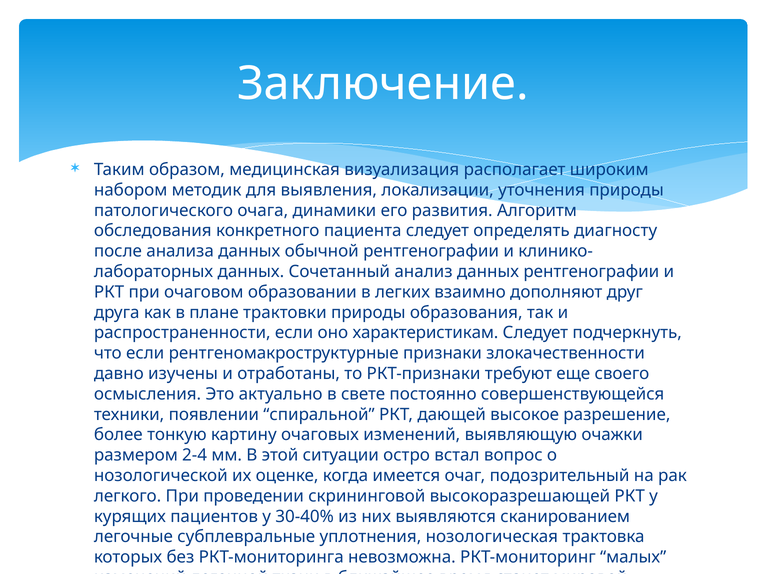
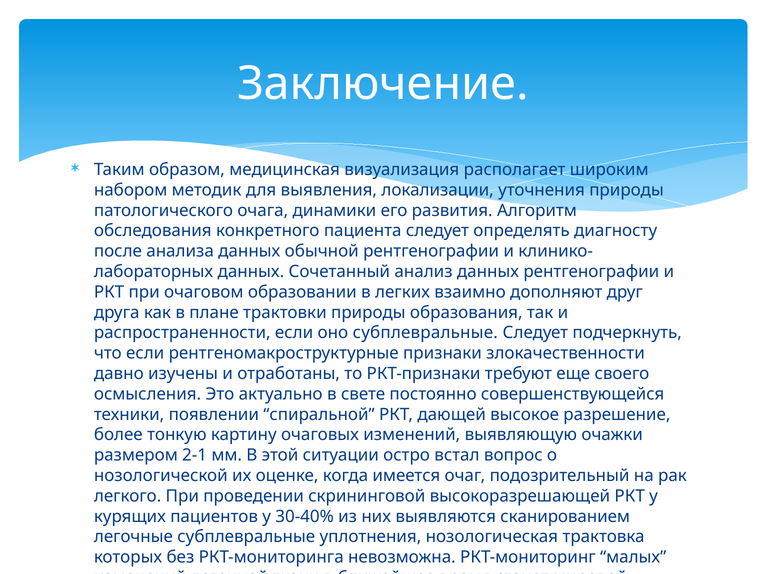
оно характеристикам: характеристикам -> субплевральные (425, 333)
2-4: 2-4 -> 2-1 (195, 456)
